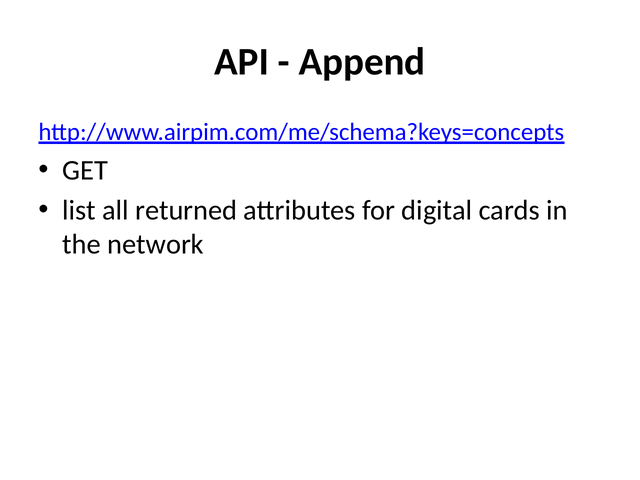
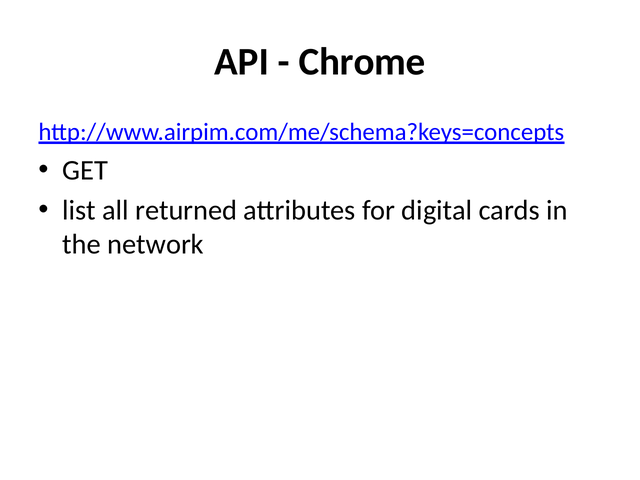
Append: Append -> Chrome (362, 62)
